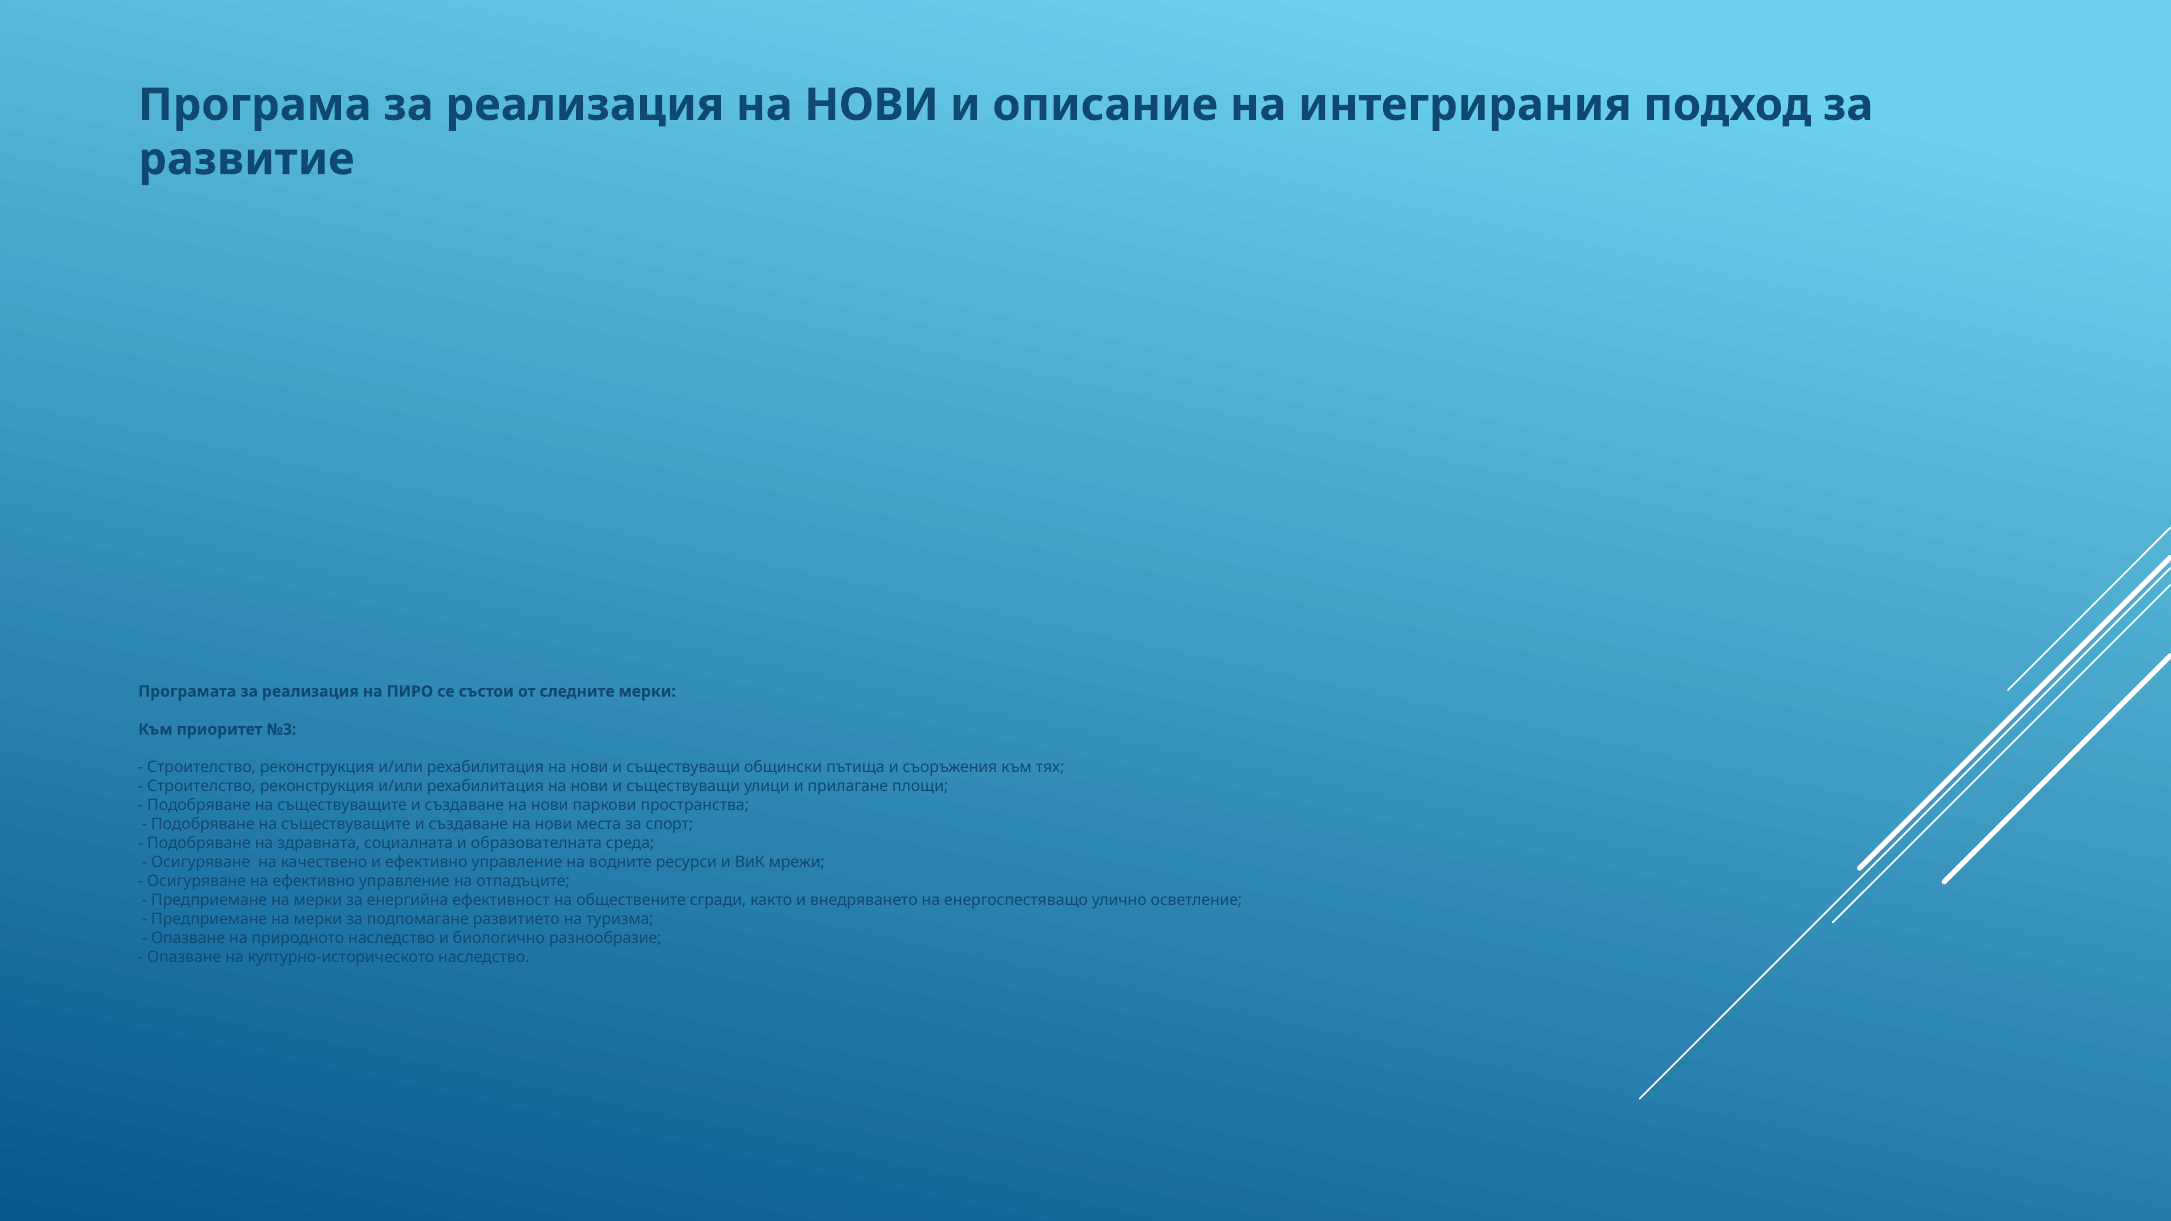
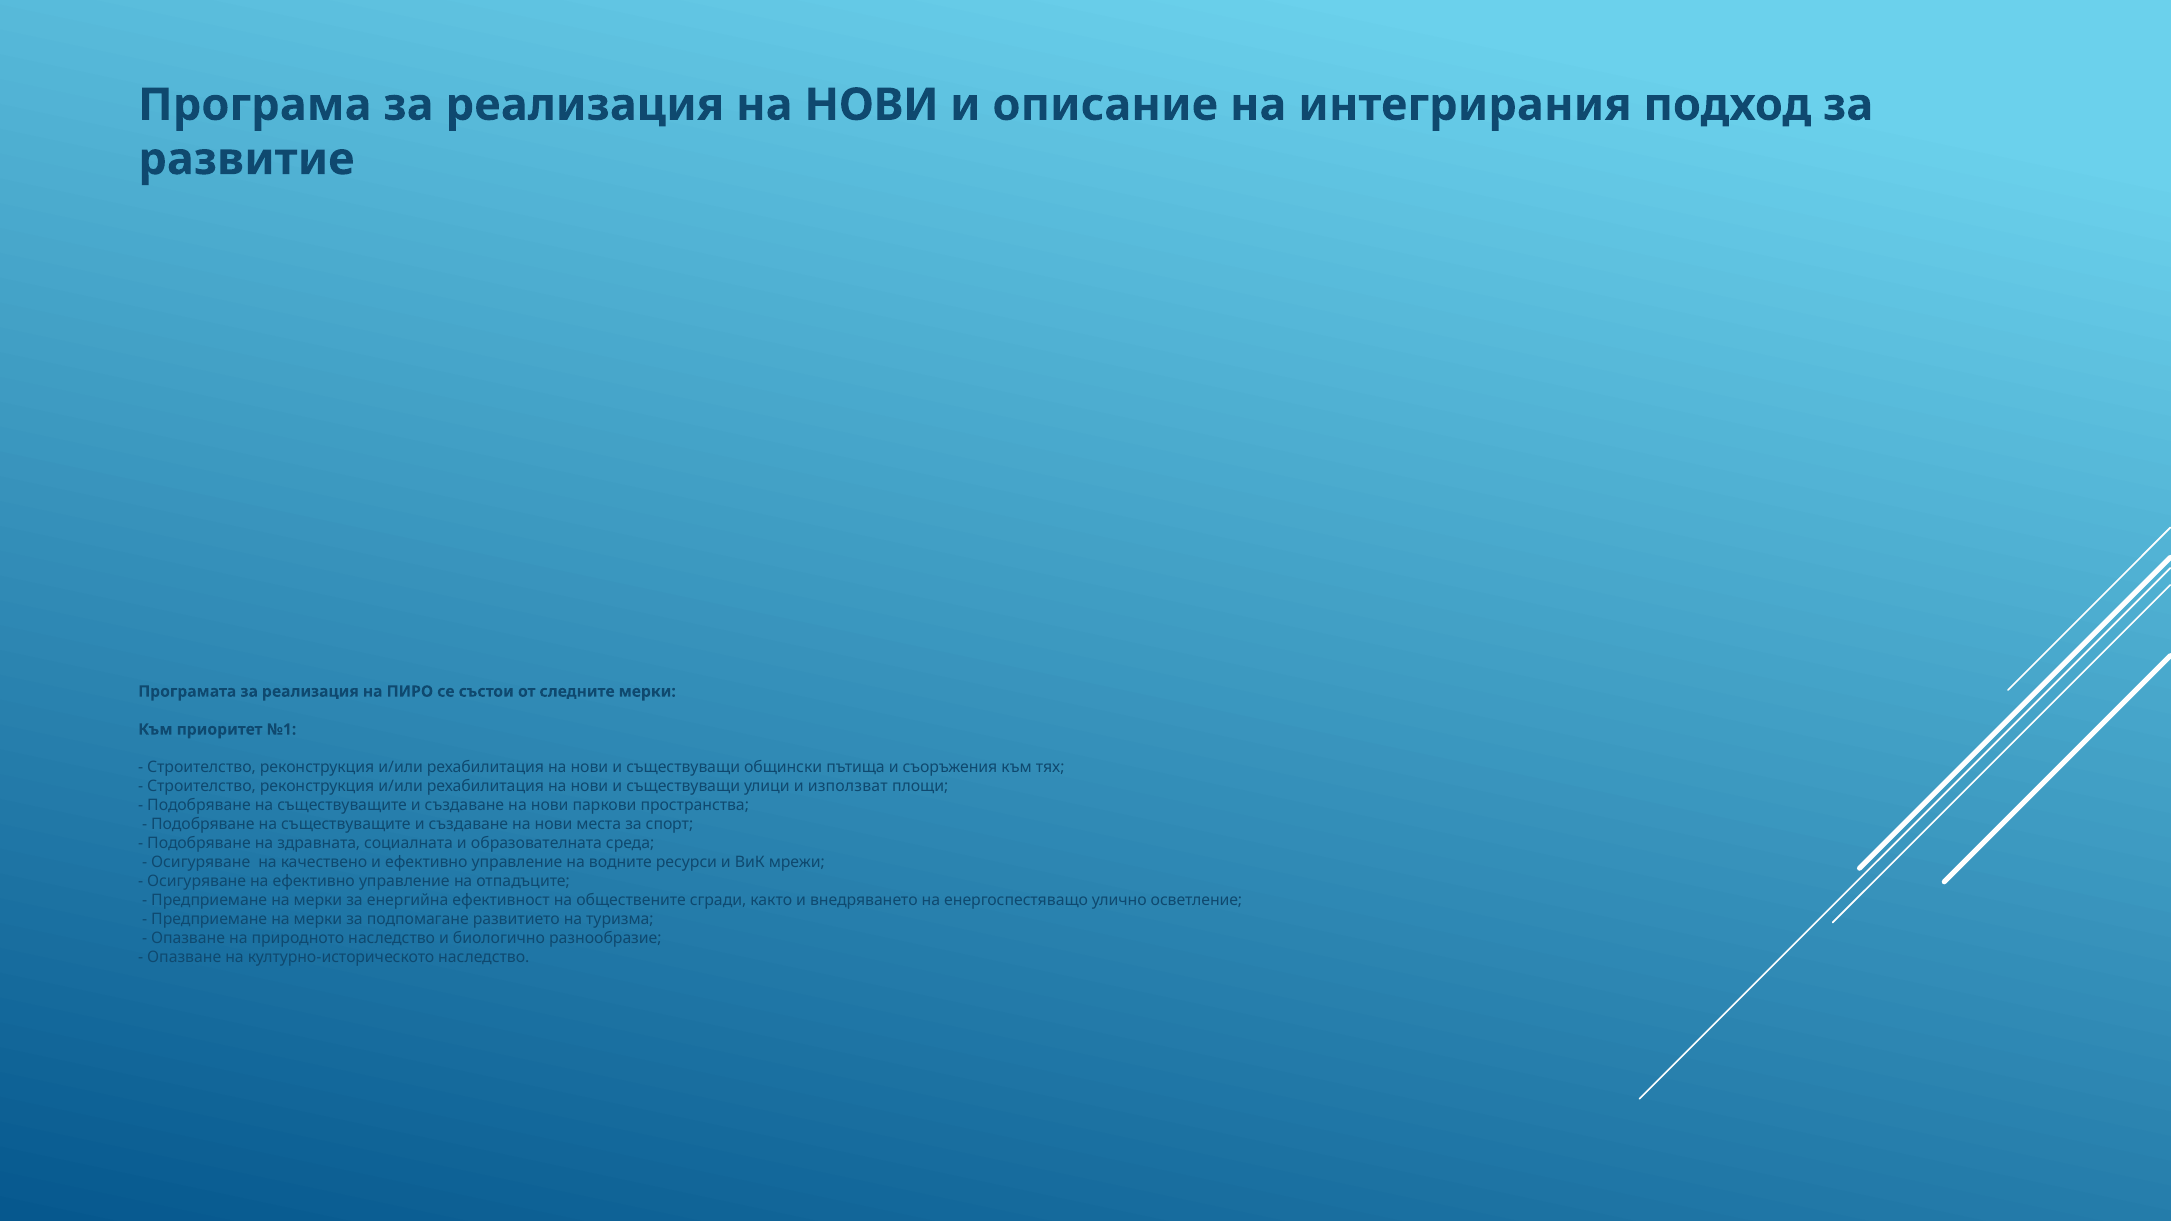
№3: №3 -> №1 (282, 730)
прилагане: прилагане -> използват (848, 786)
